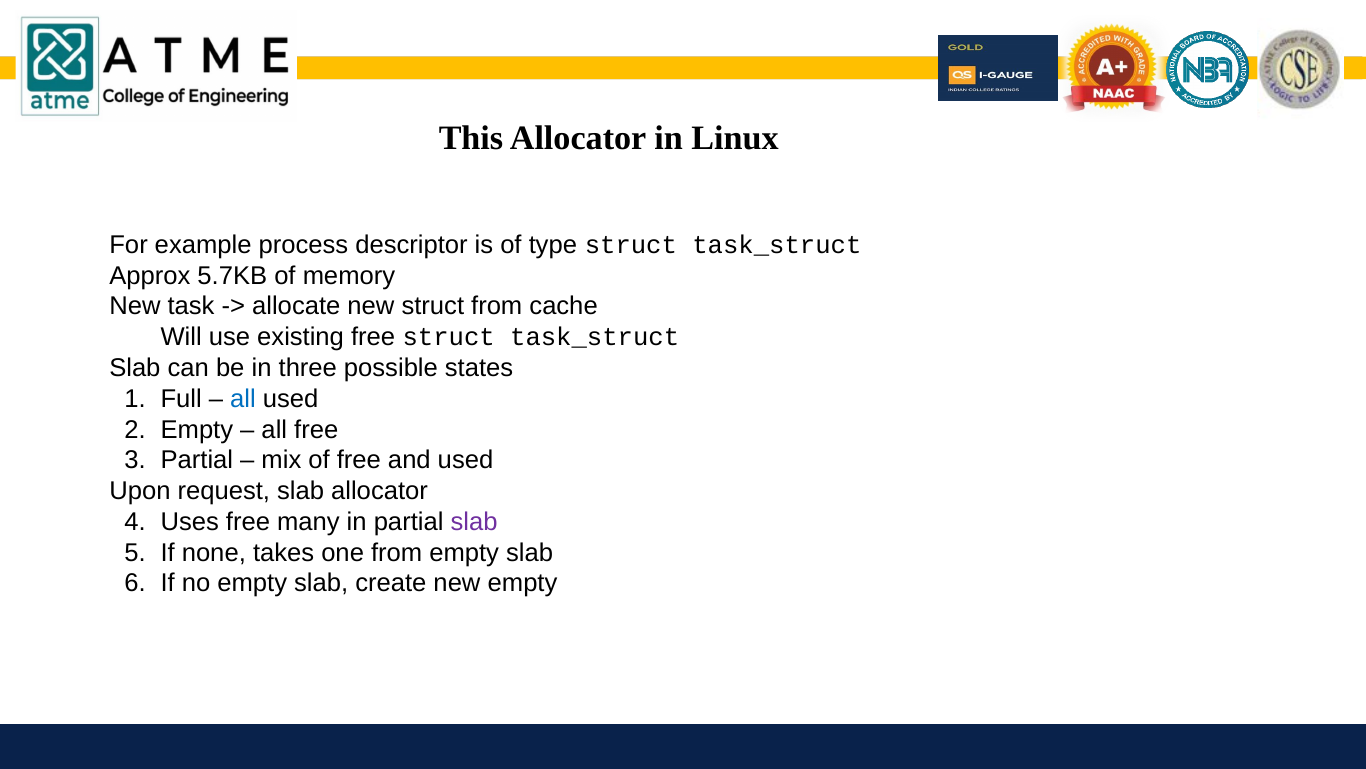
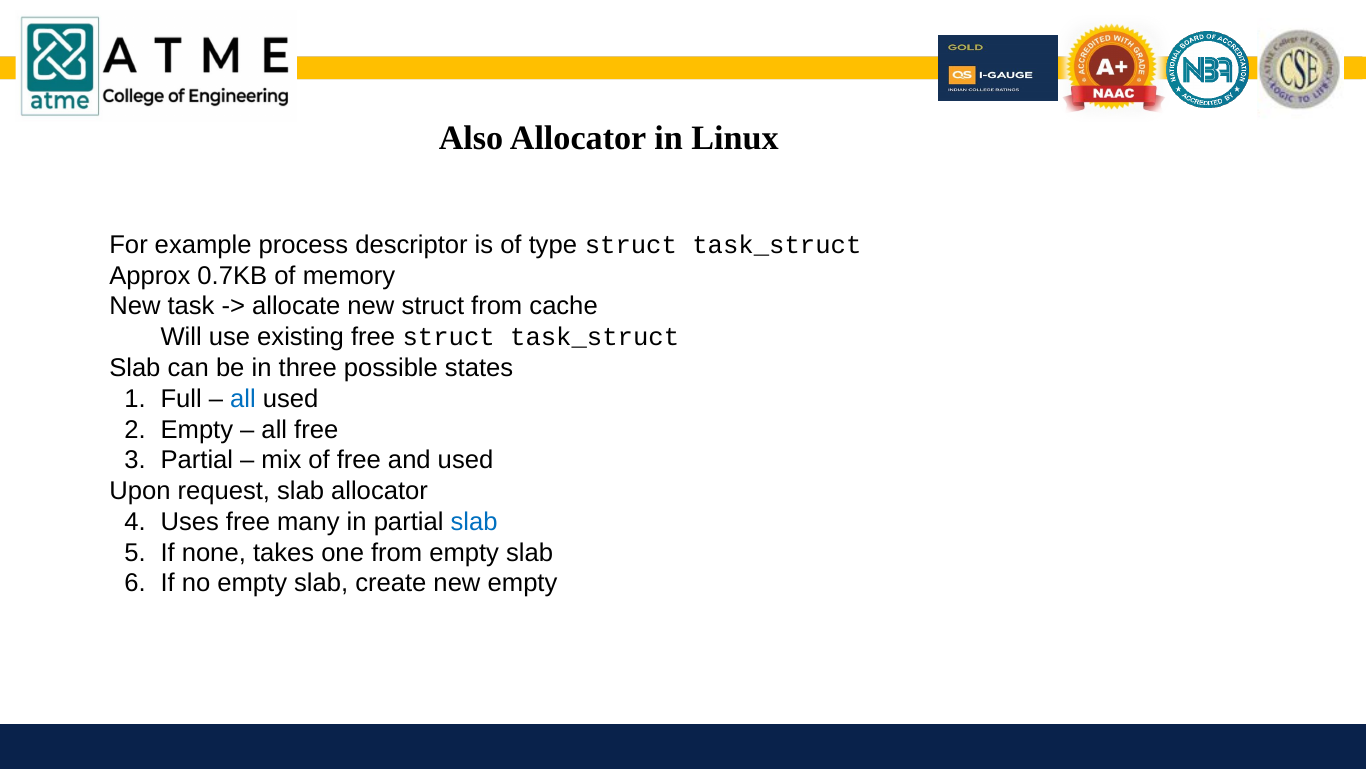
This: This -> Also (471, 138)
5.7KB: 5.7KB -> 0.7KB (232, 276)
slab colour: purple -> blue (474, 521)
